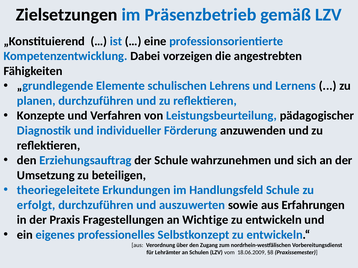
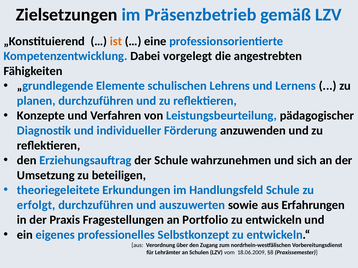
ist colour: blue -> orange (116, 41)
vorzeigen: vorzeigen -> vorgelegt (188, 56)
Wichtige: Wichtige -> Portfolio (205, 220)
